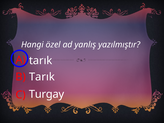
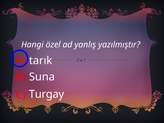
B Tarık: Tarık -> Suna (42, 77)
